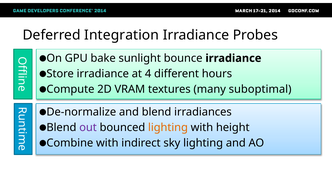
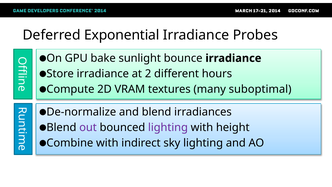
Integration: Integration -> Exponential (122, 35)
4: 4 -> 2 (148, 74)
lighting colour: orange -> purple (168, 127)
